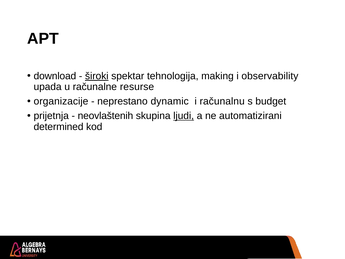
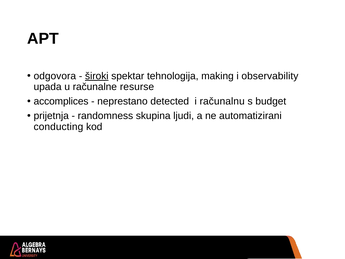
download: download -> odgovora (55, 76)
organizacije: organizacije -> accomplices (61, 101)
dynamic: dynamic -> detected (170, 101)
neovlaštenih: neovlaštenih -> randomness (105, 116)
ljudi underline: present -> none (184, 116)
determined: determined -> conducting (58, 127)
